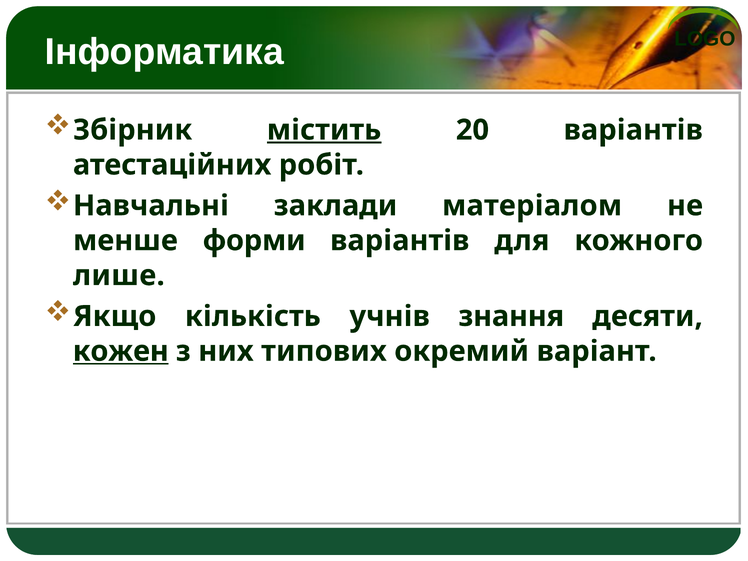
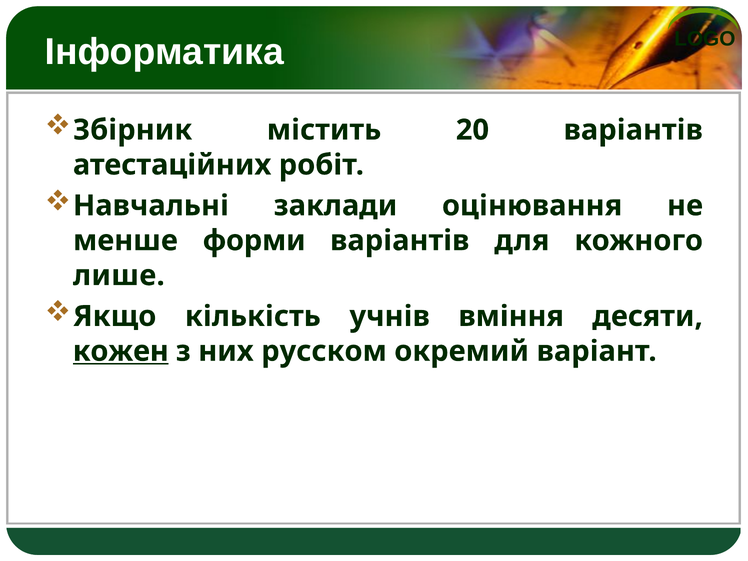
містить underline: present -> none (324, 130)
матеріалом: матеріалом -> оцінювання (532, 206)
знання: знання -> вміння (511, 316)
типових: типових -> русском (324, 351)
